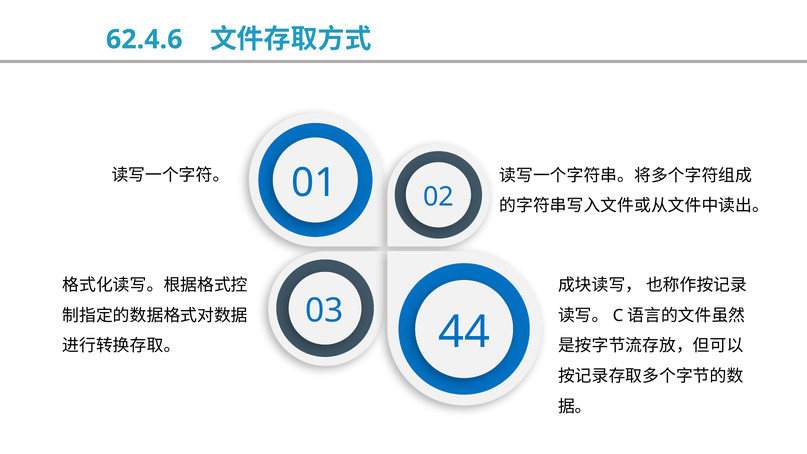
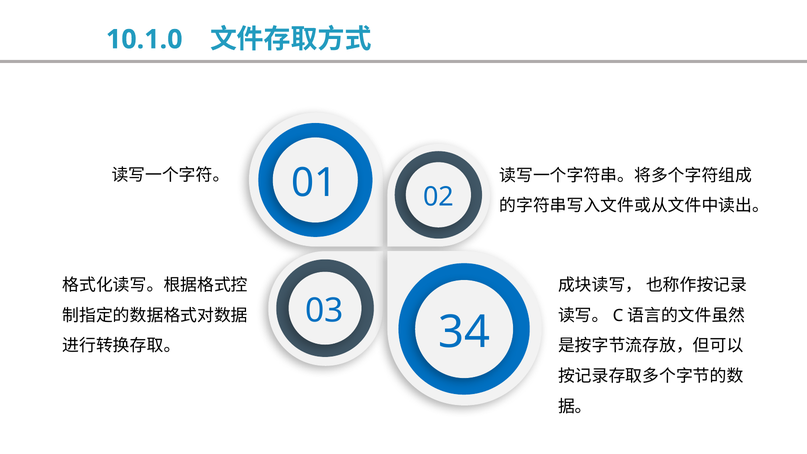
62.4.6: 62.4.6 -> 10.1.0 (144, 39)
44: 44 -> 34 (464, 332)
